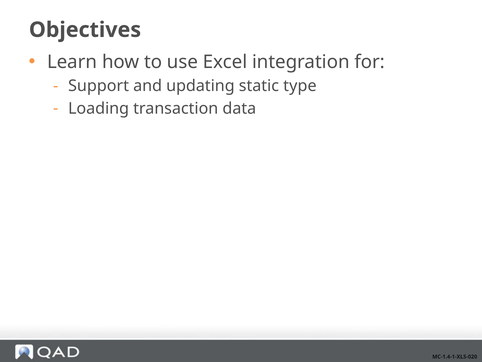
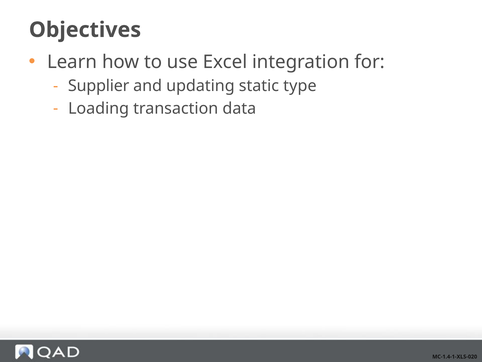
Support: Support -> Supplier (99, 86)
